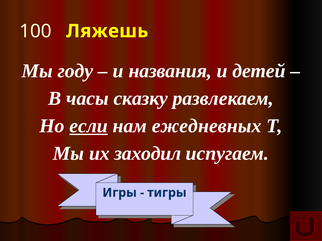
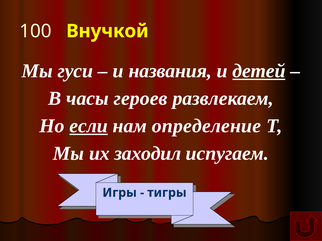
Ляжешь: Ляжешь -> Внучкой (107, 31)
году: году -> гуси (75, 71)
детей underline: none -> present (259, 71)
сказку: сказку -> героев (141, 99)
ежедневных: ежедневных -> определение (207, 126)
